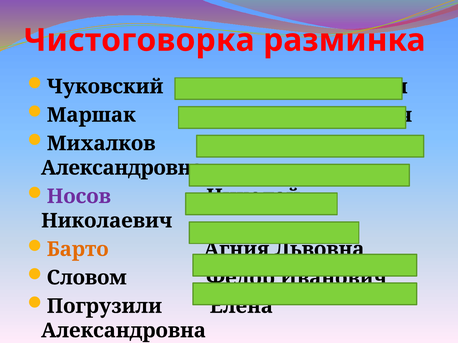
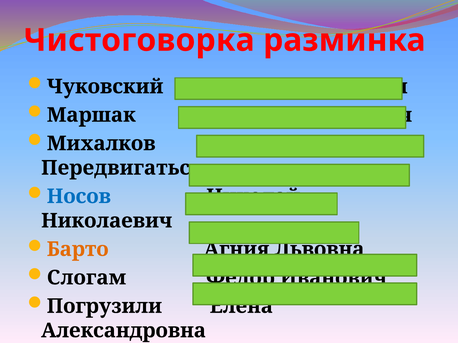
Александровна: Александровна -> Передвигаться (122, 168)
Носов colour: purple -> blue (79, 197)
Словом: Словом -> Слогам (87, 278)
